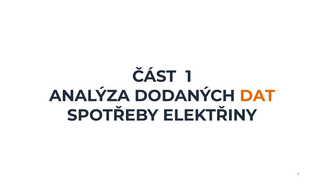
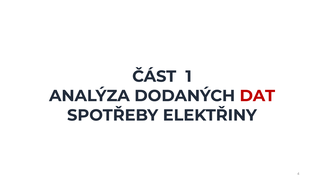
DAT colour: orange -> red (257, 96)
